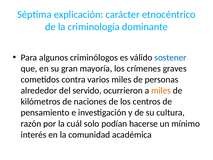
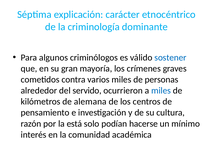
miles colour: orange -> blue (161, 90)
naciones: naciones -> alemana (90, 101)
cuál: cuál -> está (74, 123)
